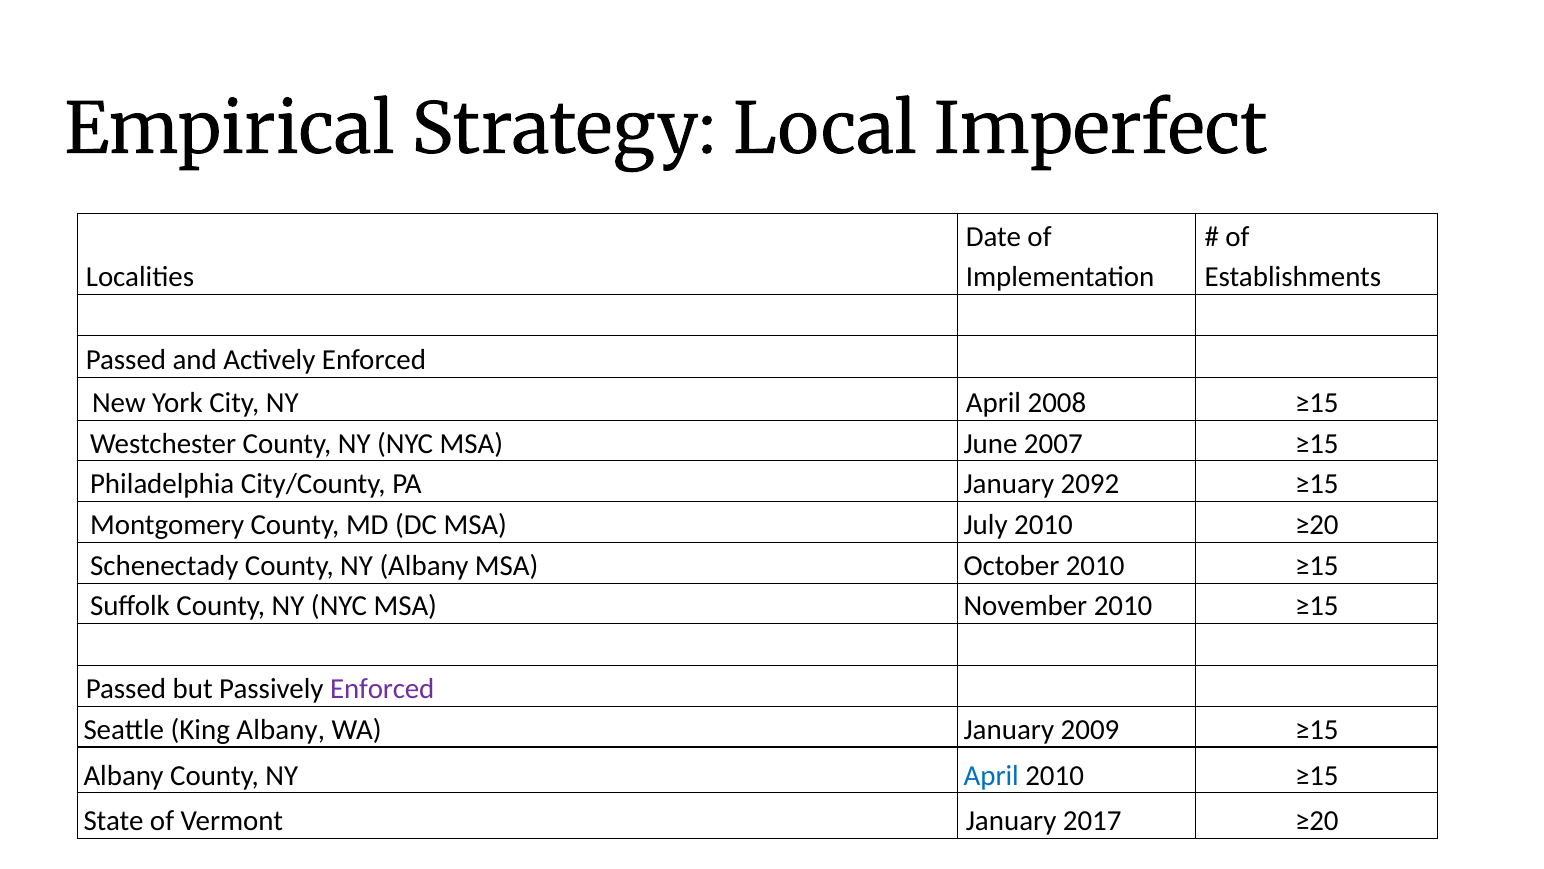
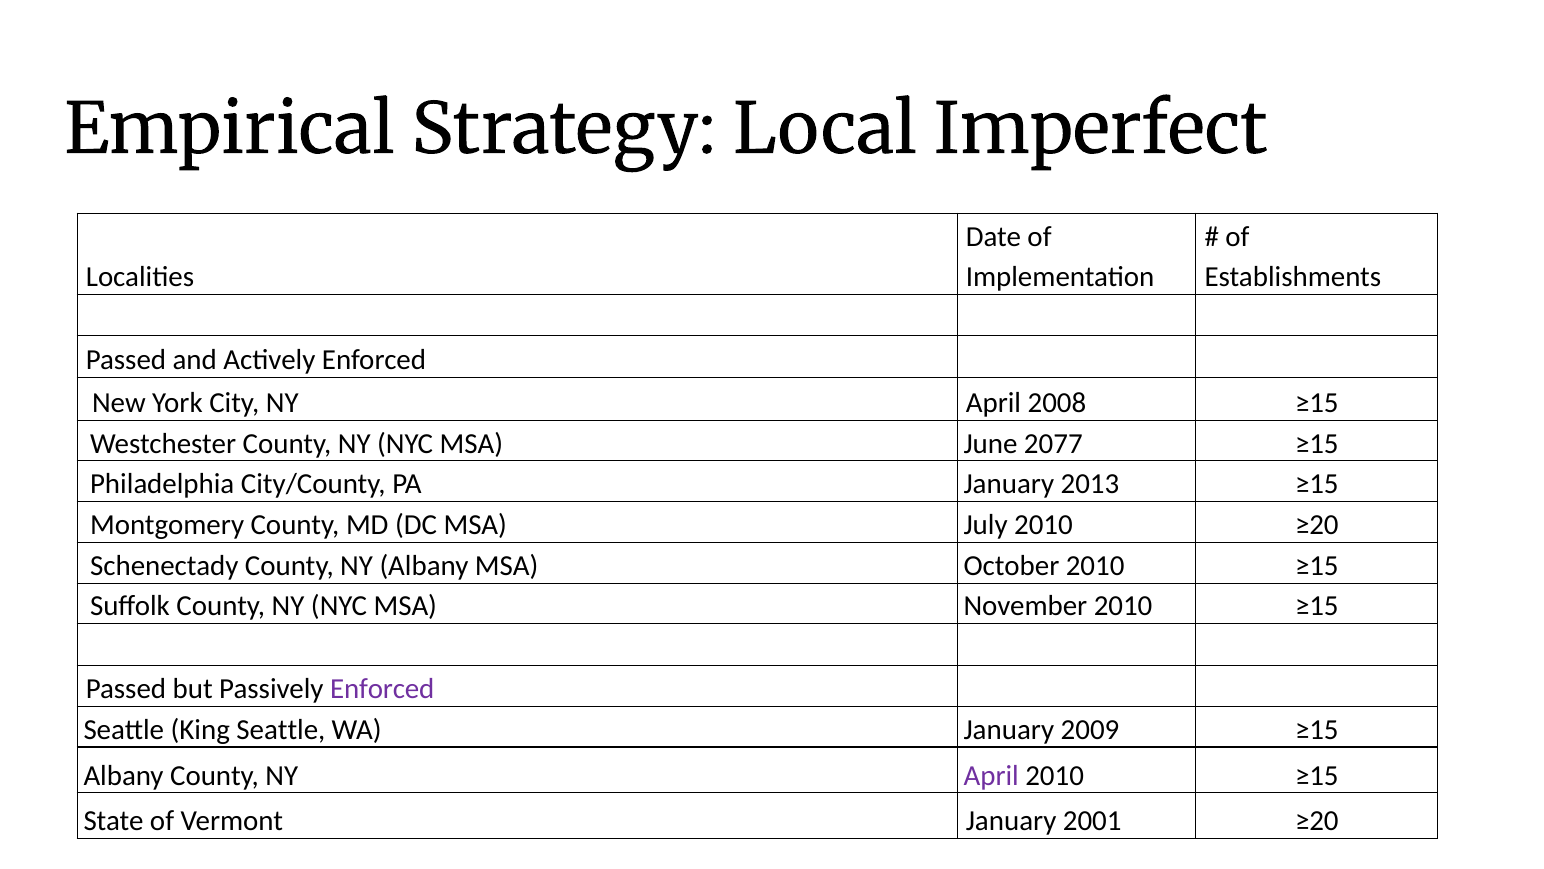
2007: 2007 -> 2077 (1053, 443)
2092: 2092 -> 2013 (1090, 484)
King Albany: Albany -> Seattle (281, 729)
April colour: blue -> purple (991, 775)
2017: 2017 -> 2001 (1092, 821)
